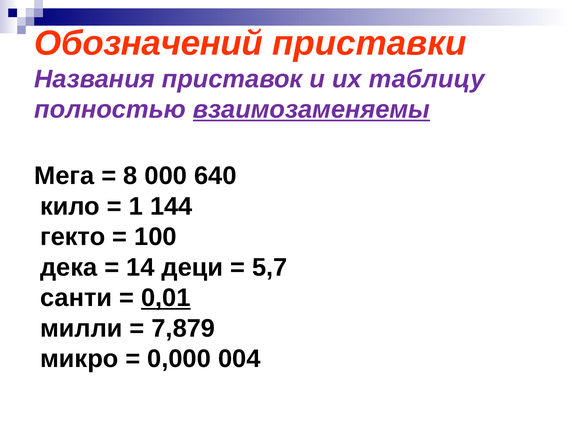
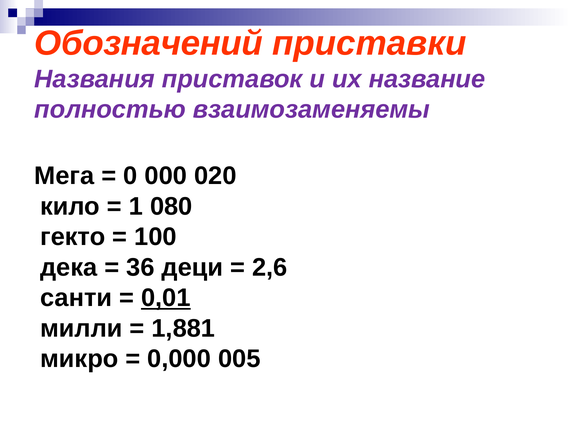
таблицу: таблицу -> название (427, 79)
взаимозаменяемы underline: present -> none (311, 109)
8: 8 -> 0 (130, 176)
640: 640 -> 020 (215, 176)
144: 144 -> 080 (171, 206)
14: 14 -> 36 (140, 267)
5,7: 5,7 -> 2,6 (270, 267)
7,879: 7,879 -> 1,881 (183, 328)
004: 004 -> 005 (239, 359)
